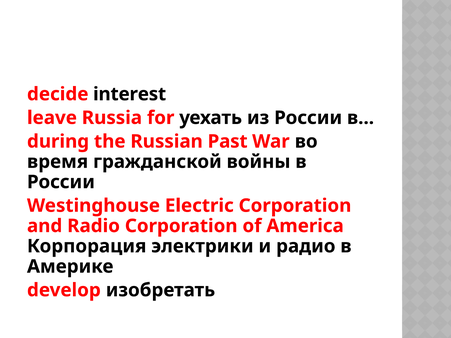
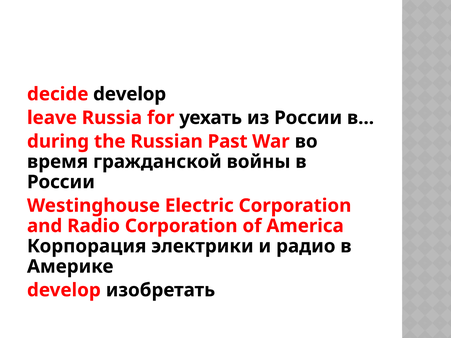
decide interest: interest -> develop (130, 94)
